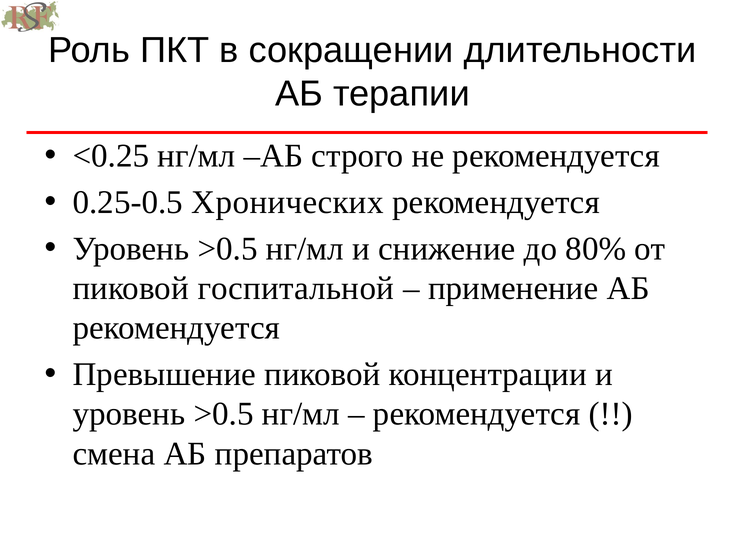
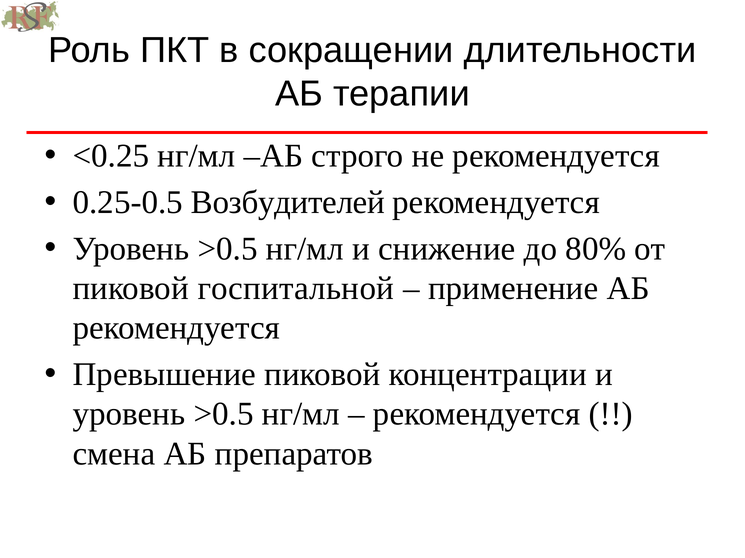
Хронических: Хронических -> Возбудителей (288, 203)
